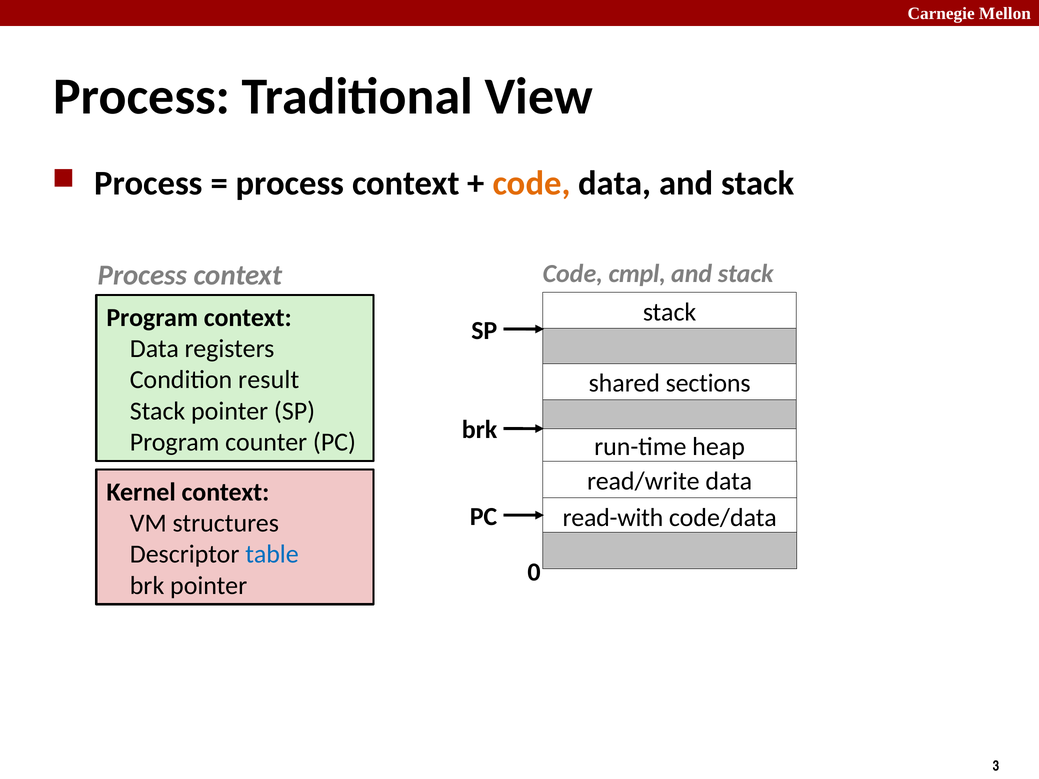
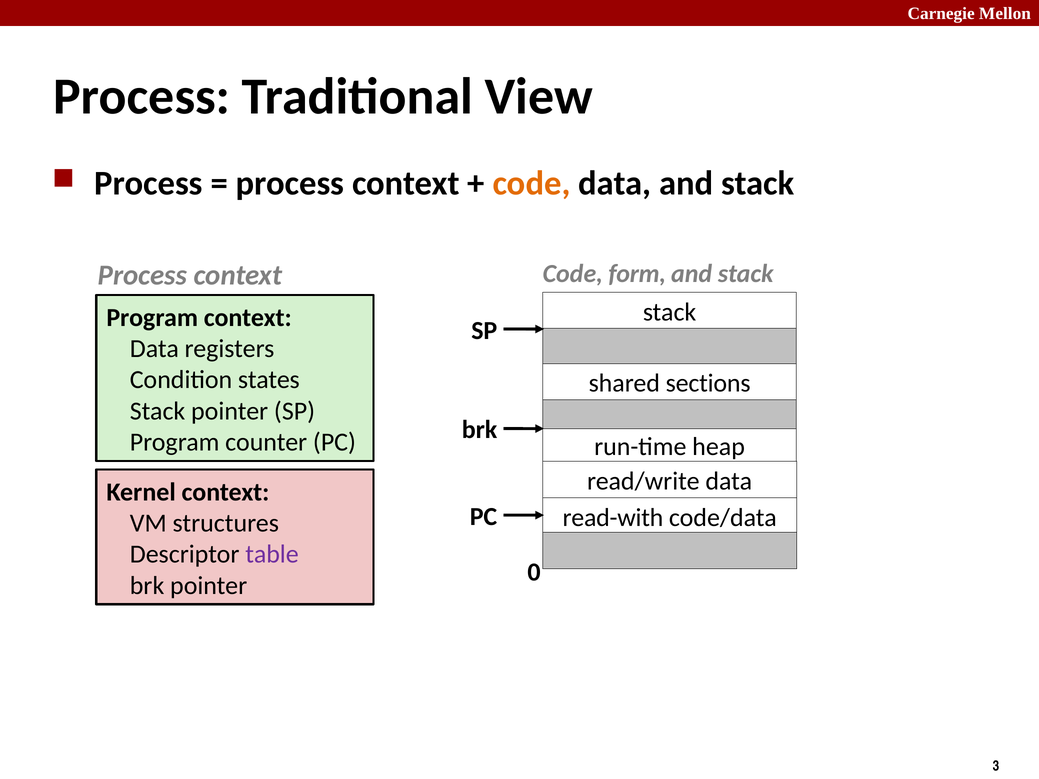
cmpl: cmpl -> form (637, 274)
result: result -> states (269, 380)
table colour: blue -> purple (272, 554)
